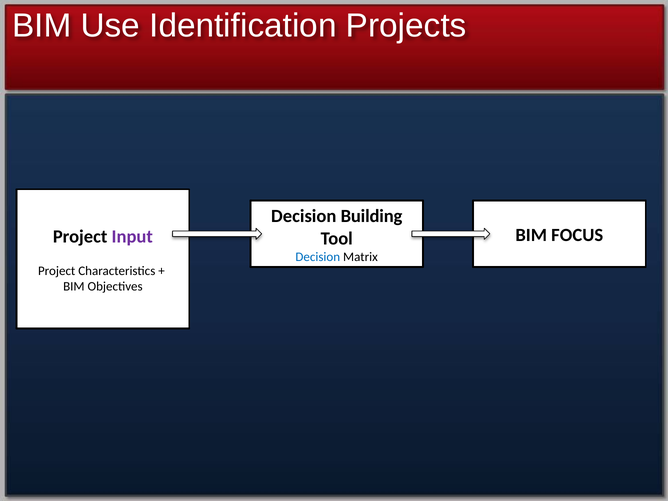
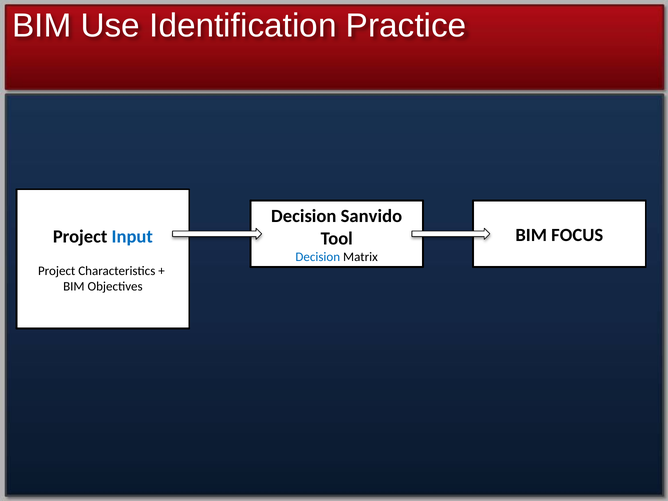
Projects: Projects -> Practice (406, 26)
Building: Building -> Sanvido (371, 216)
Input colour: purple -> blue (132, 237)
